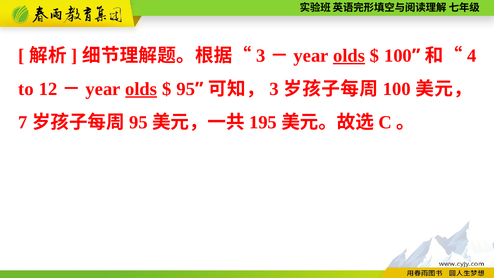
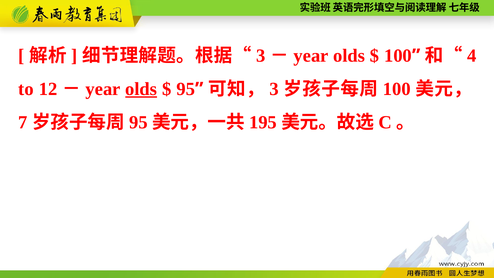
olds underline: present -> none (349, 56)
